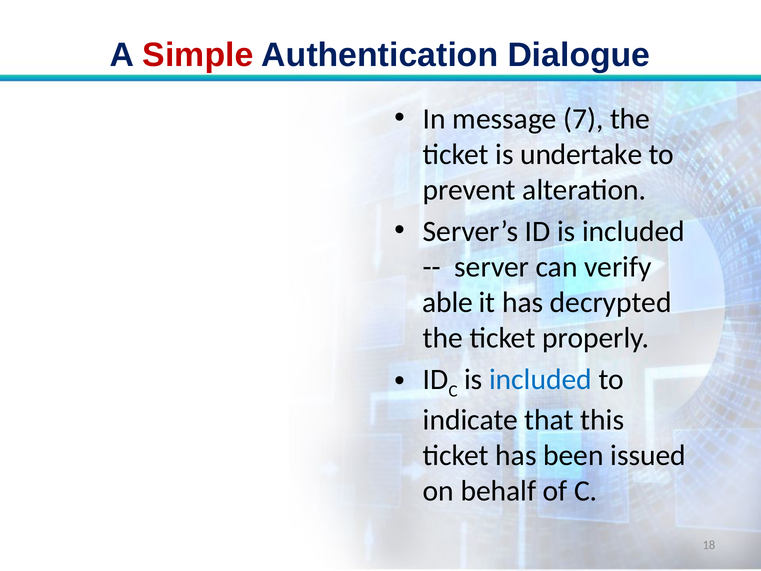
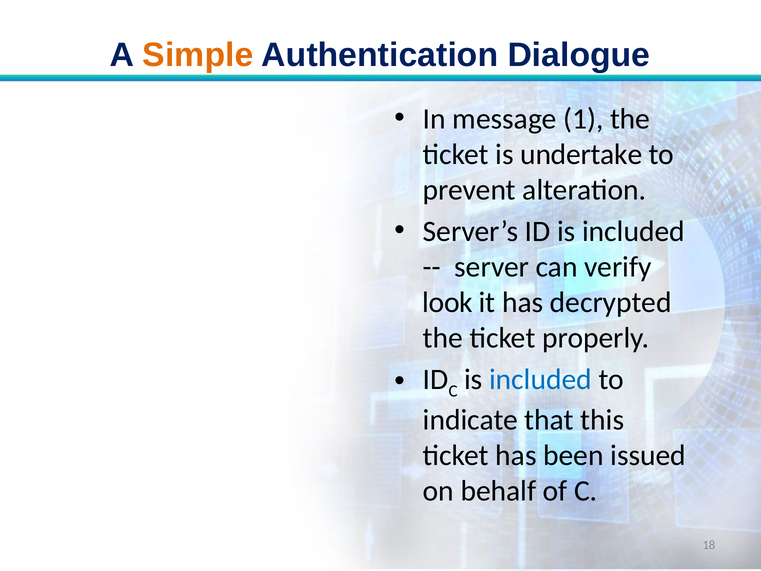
Simple colour: red -> orange (198, 55)
7: 7 -> 1 (583, 119)
able: able -> look (448, 302)
